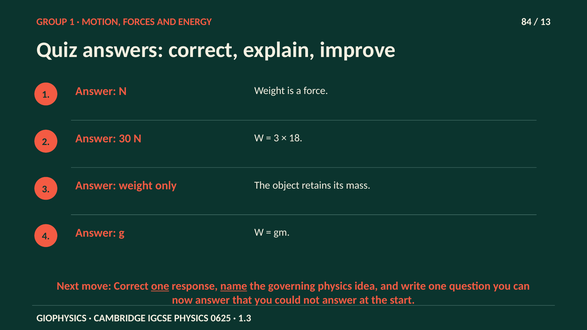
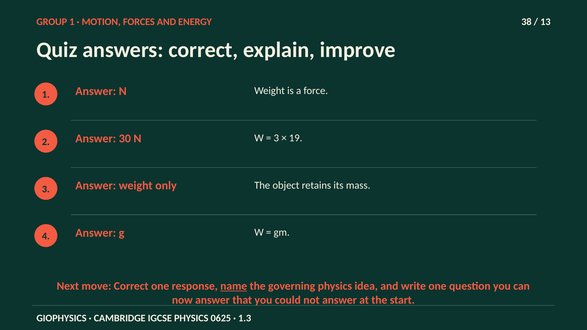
84: 84 -> 38 (526, 22)
18: 18 -> 19 (296, 138)
one underline: present -> none (160, 286)
